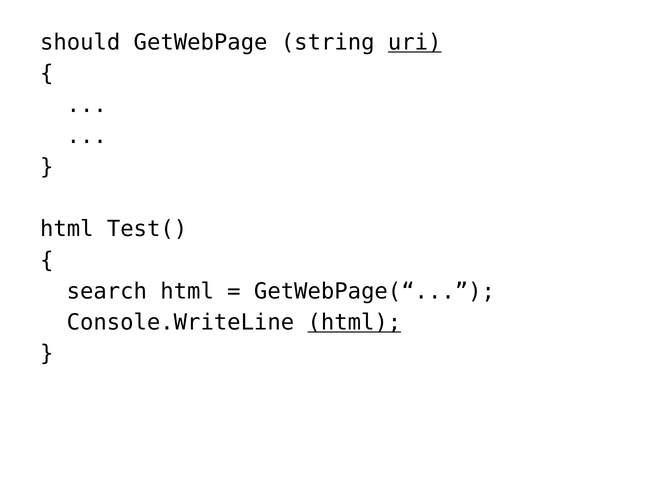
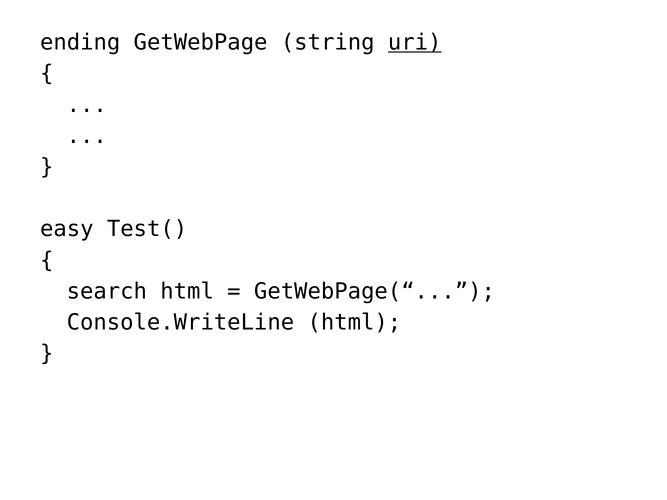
should: should -> ending (80, 43)
html: html -> easy (67, 229)
html underline: present -> none (354, 323)
